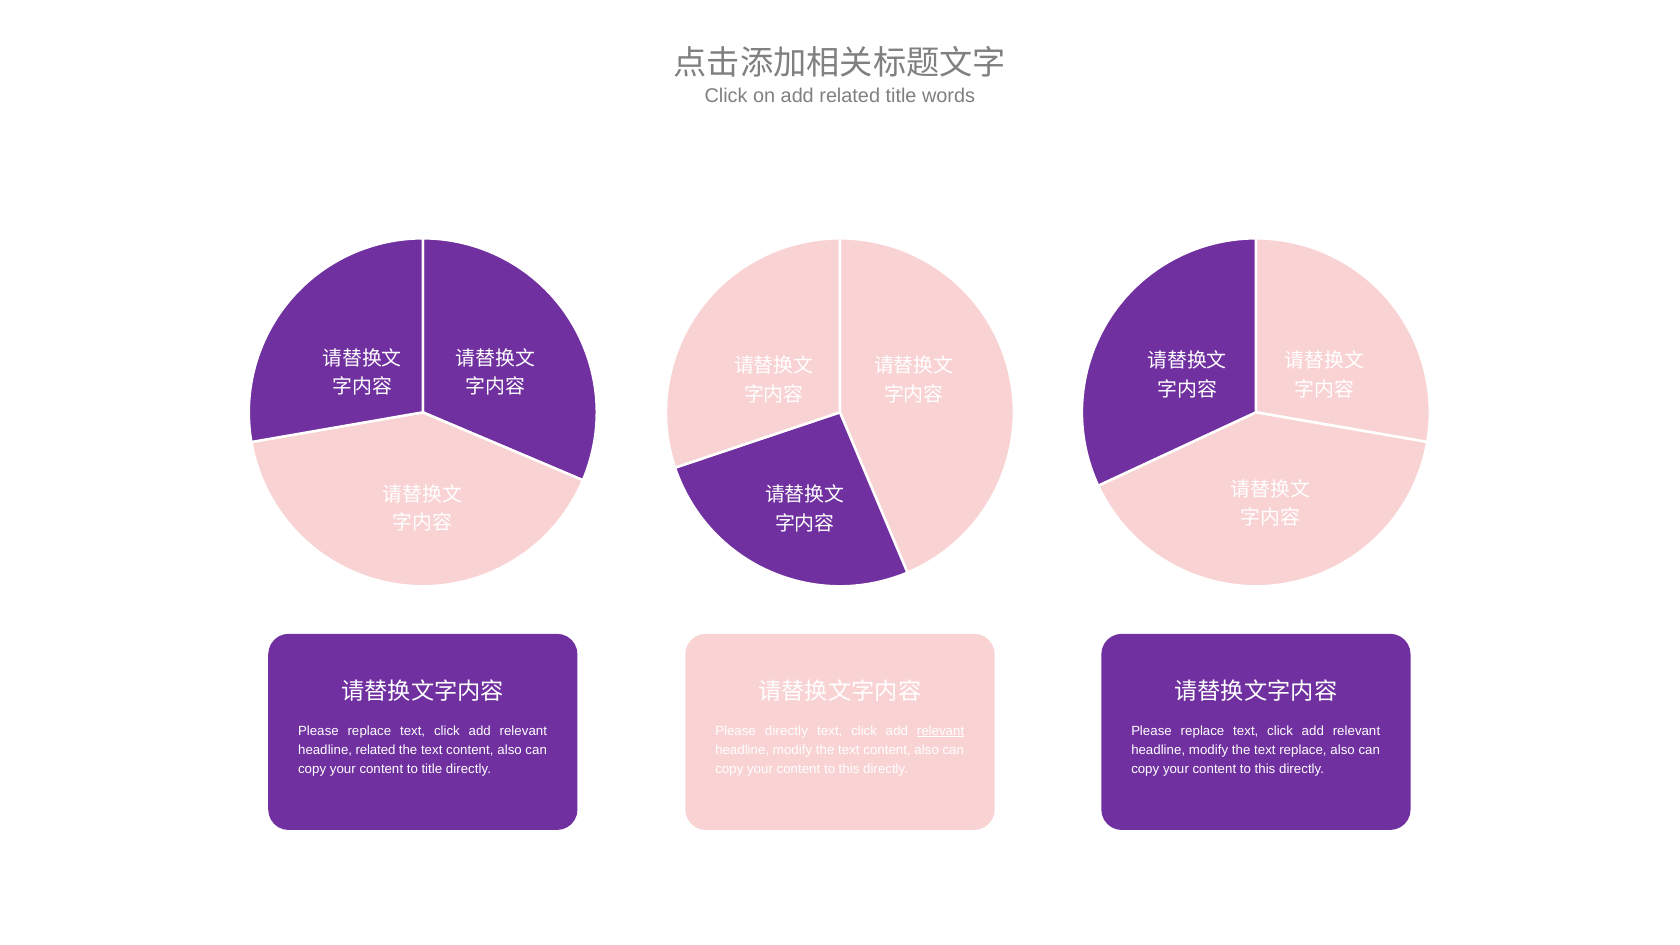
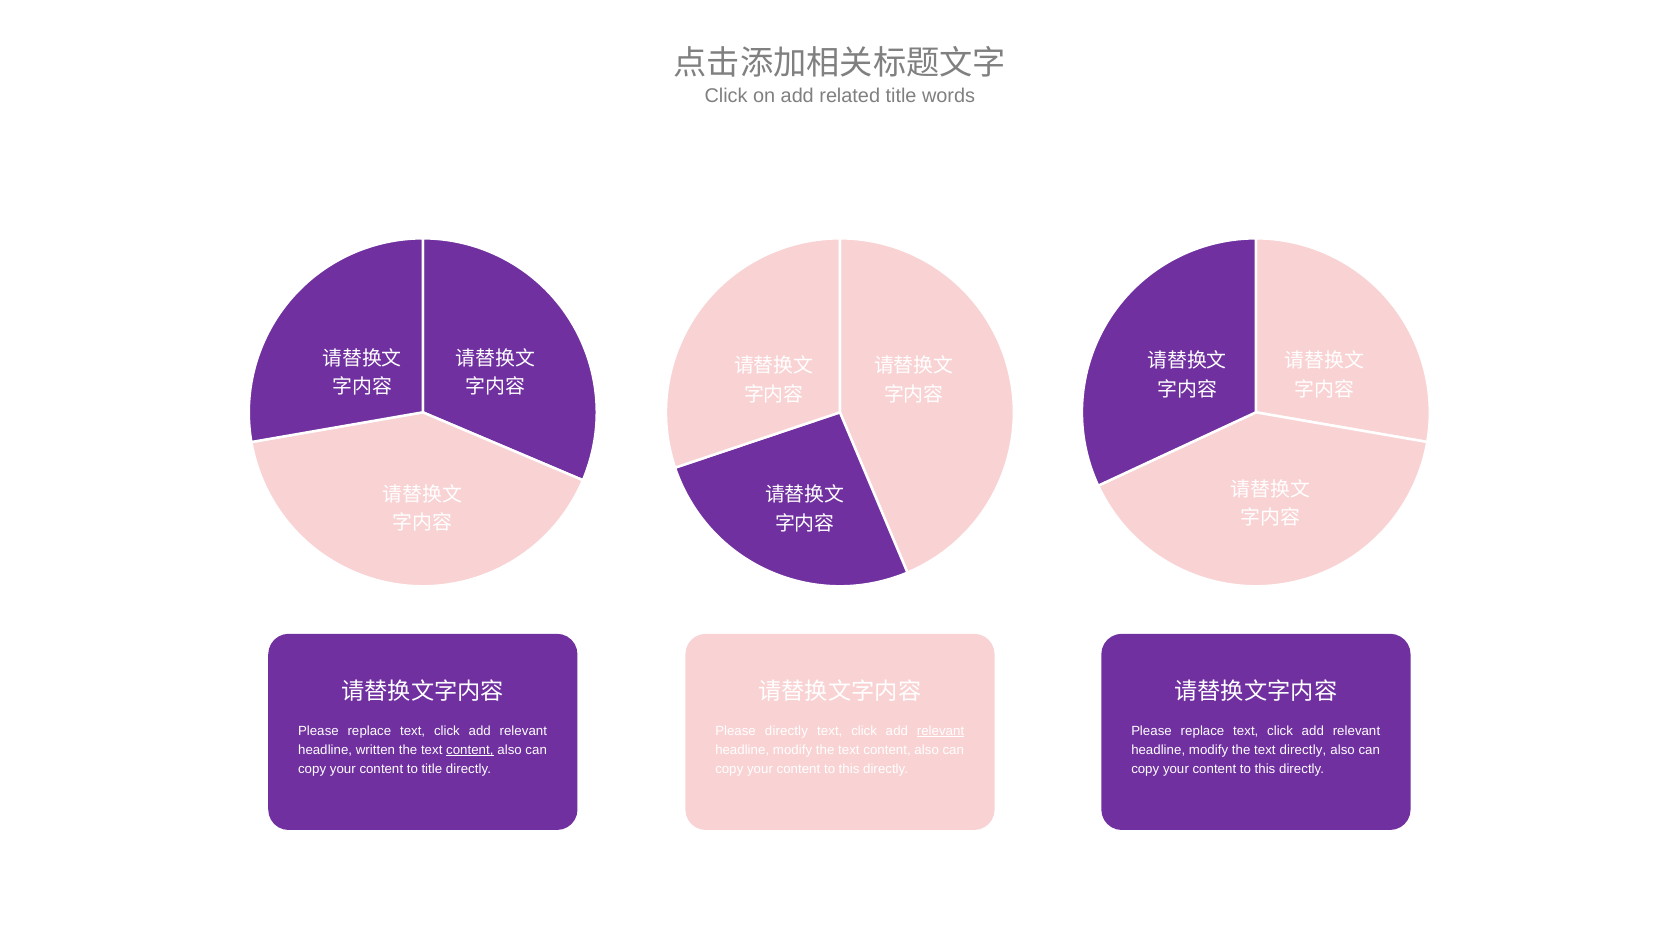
headline related: related -> written (375, 750)
content underline: none -> present (470, 750)
text replace: replace -> directly (1303, 750)
